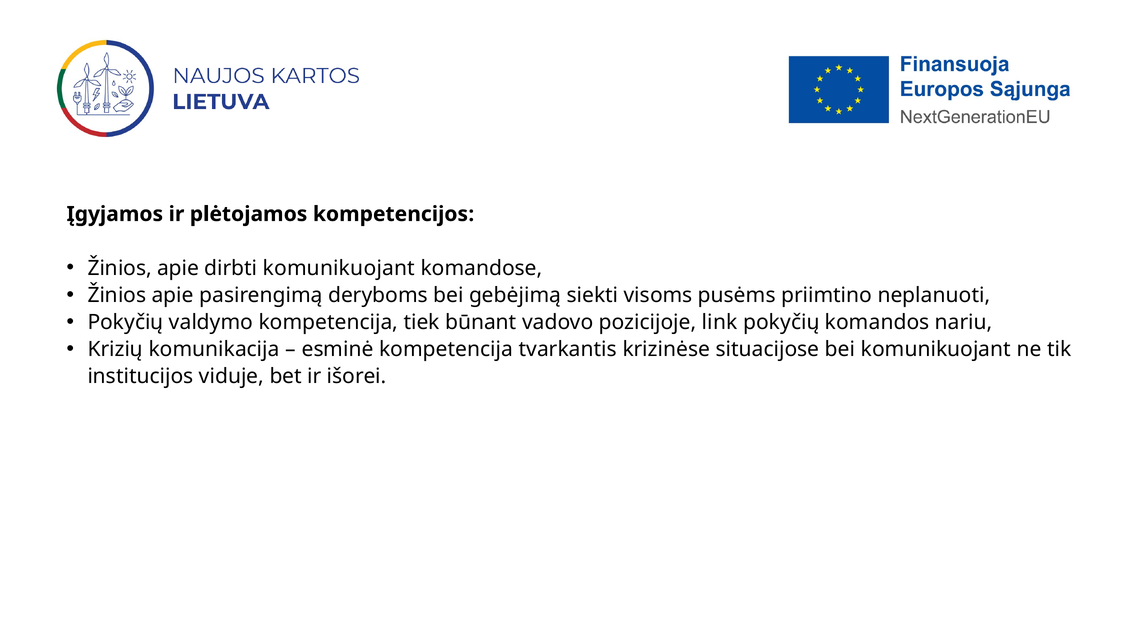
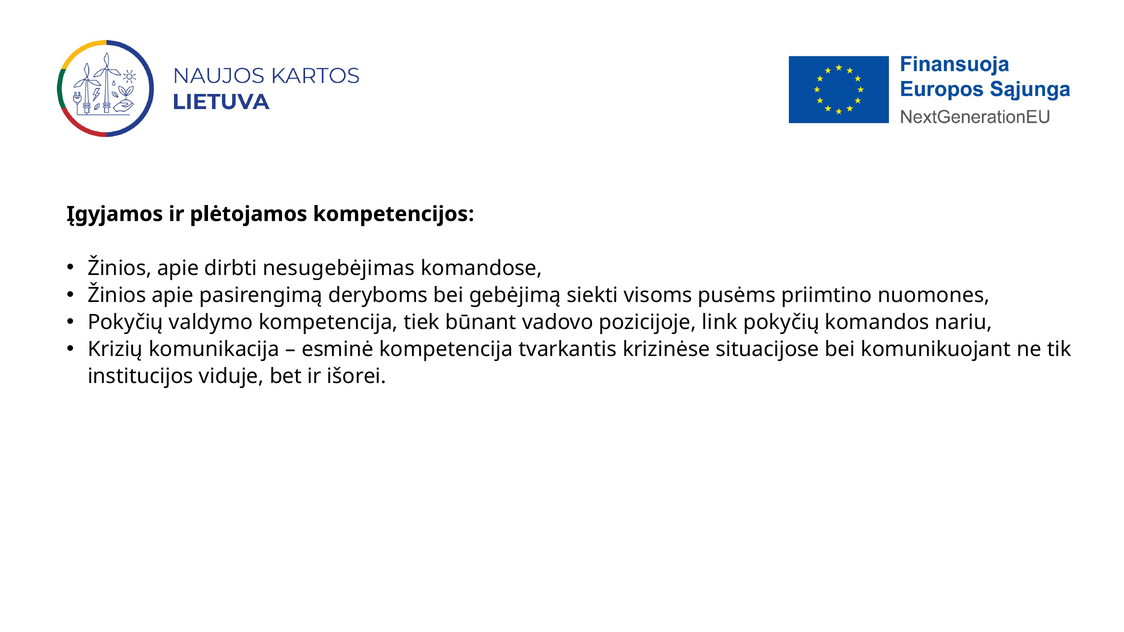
dirbti komunikuojant: komunikuojant -> nesugebėjimas (339, 268)
neplanuoti: neplanuoti -> nuomones (934, 295)
